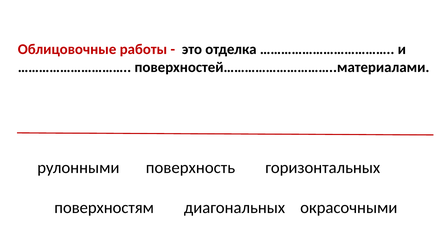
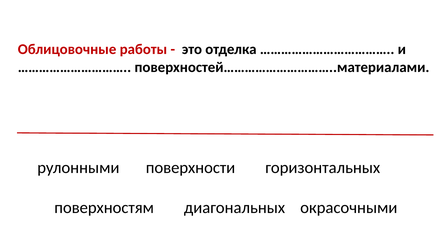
поверхность: поверхность -> поверхности (191, 168)
